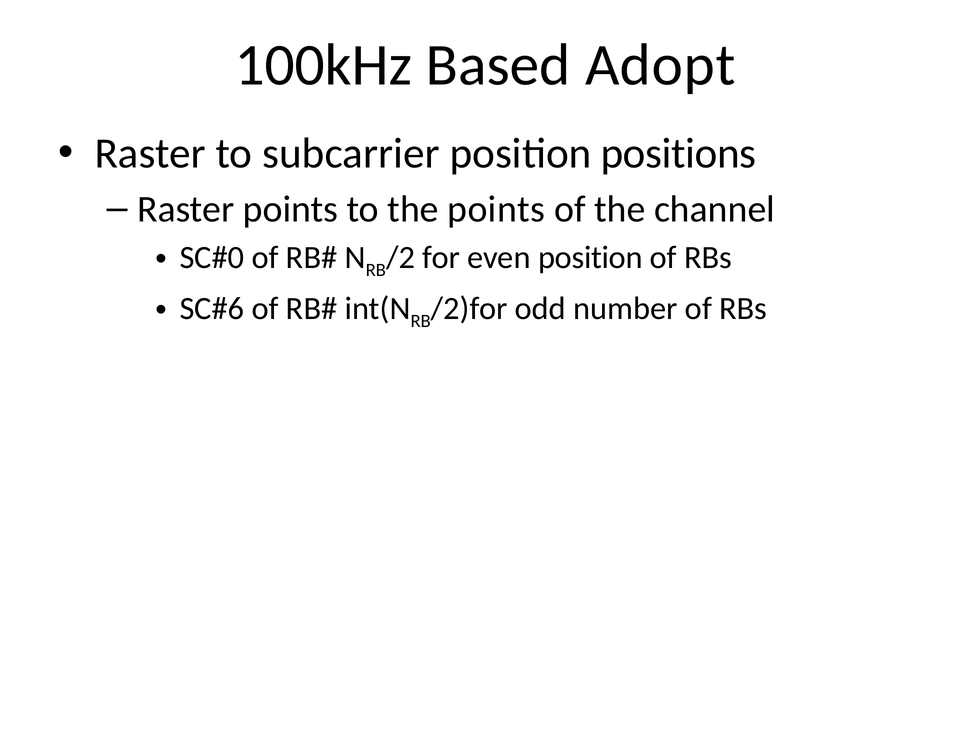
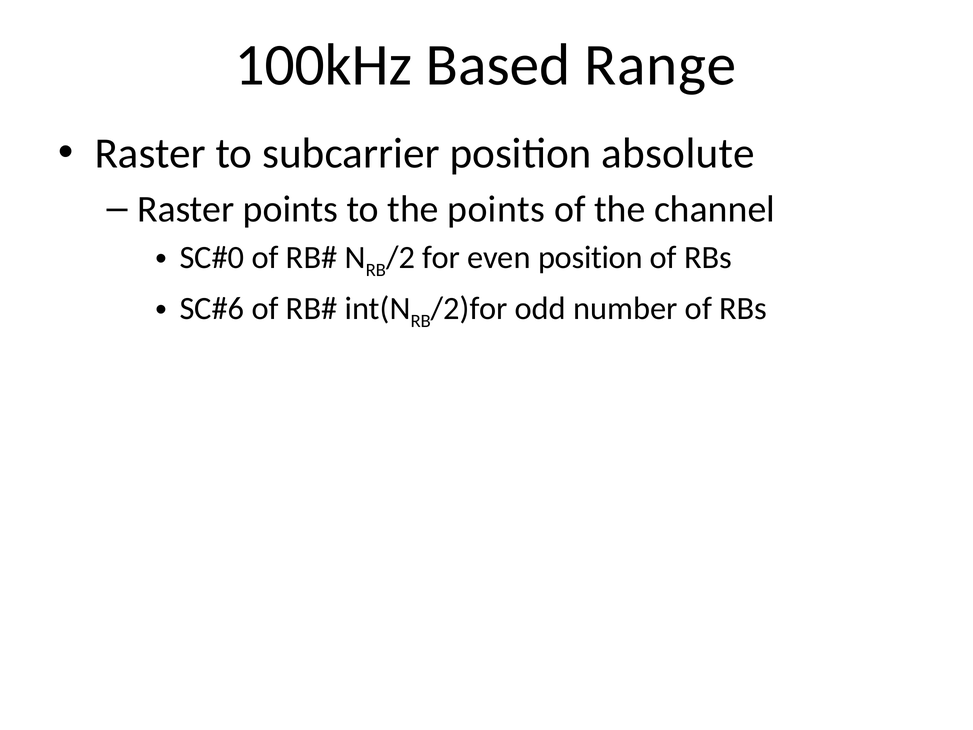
Adopt: Adopt -> Range (660, 65)
positions: positions -> absolute (678, 154)
